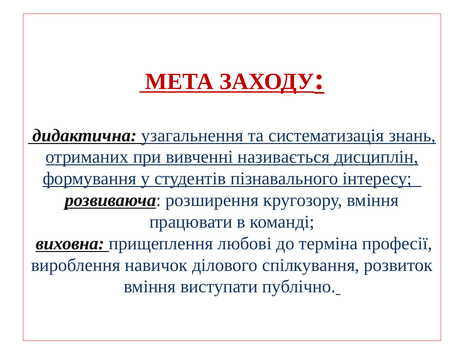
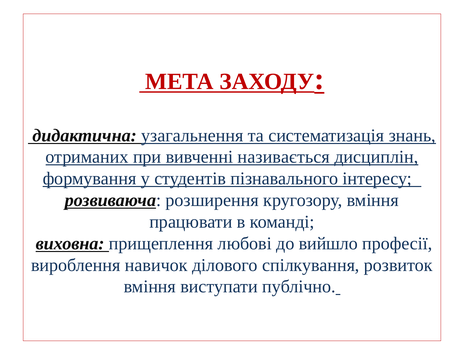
терміна: терміна -> вийшло (328, 243)
